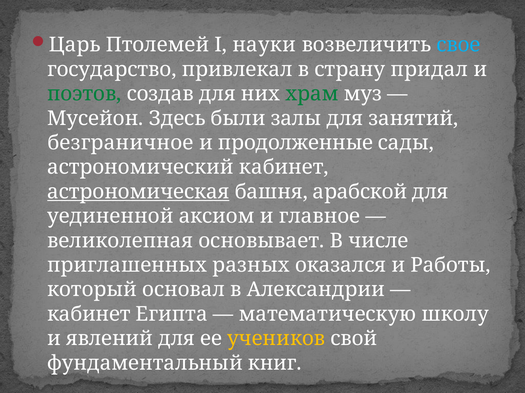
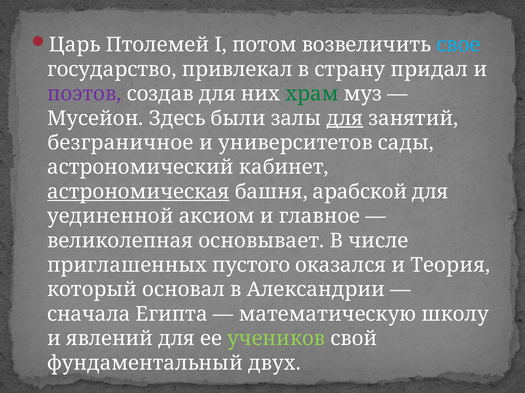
науки: науки -> потом (264, 45)
поэтов colour: green -> purple (84, 94)
для underline: none -> present (345, 119)
продолженные: продолженные -> университетов (295, 143)
разных: разных -> пустого (251, 266)
Работы: Работы -> Теория (450, 266)
кабинет: кабинет -> сначала (89, 315)
учеников colour: yellow -> light green (276, 339)
книг: книг -> двух (275, 364)
